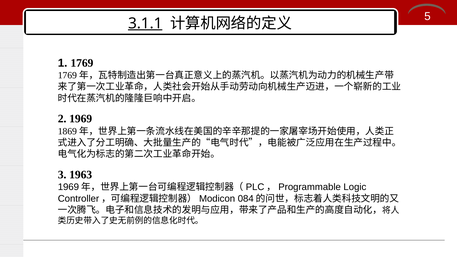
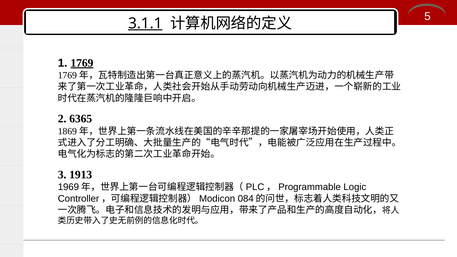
1769 underline: none -> present (82, 63)
1969: 1969 -> 6365 (81, 119)
1963: 1963 -> 1913 (81, 175)
